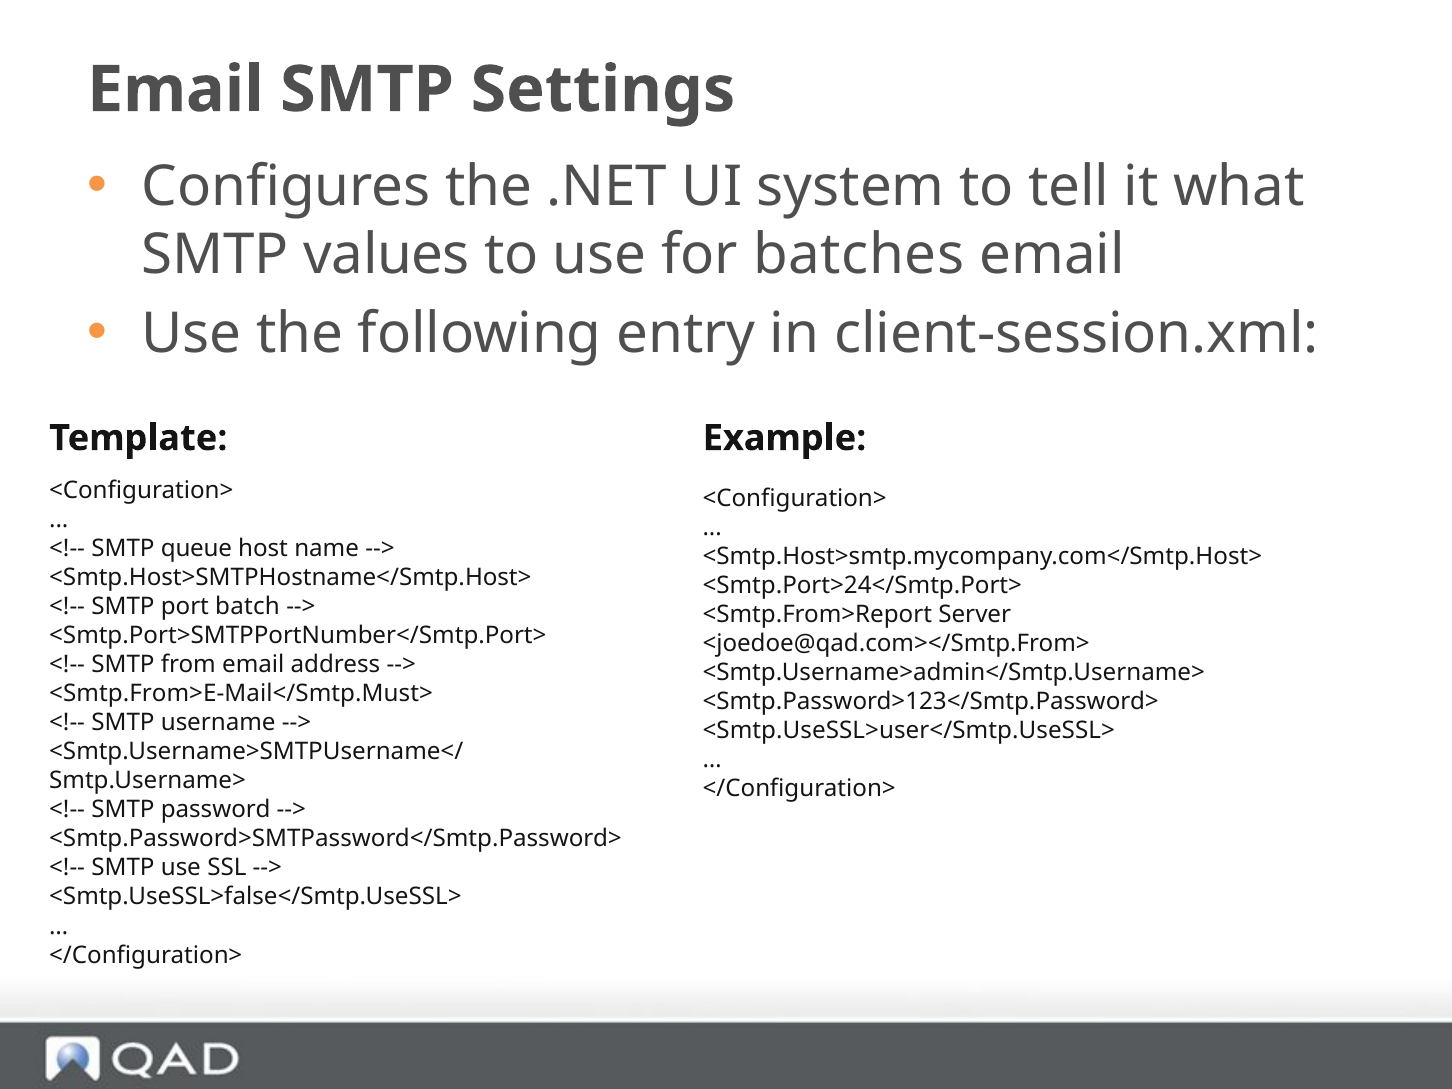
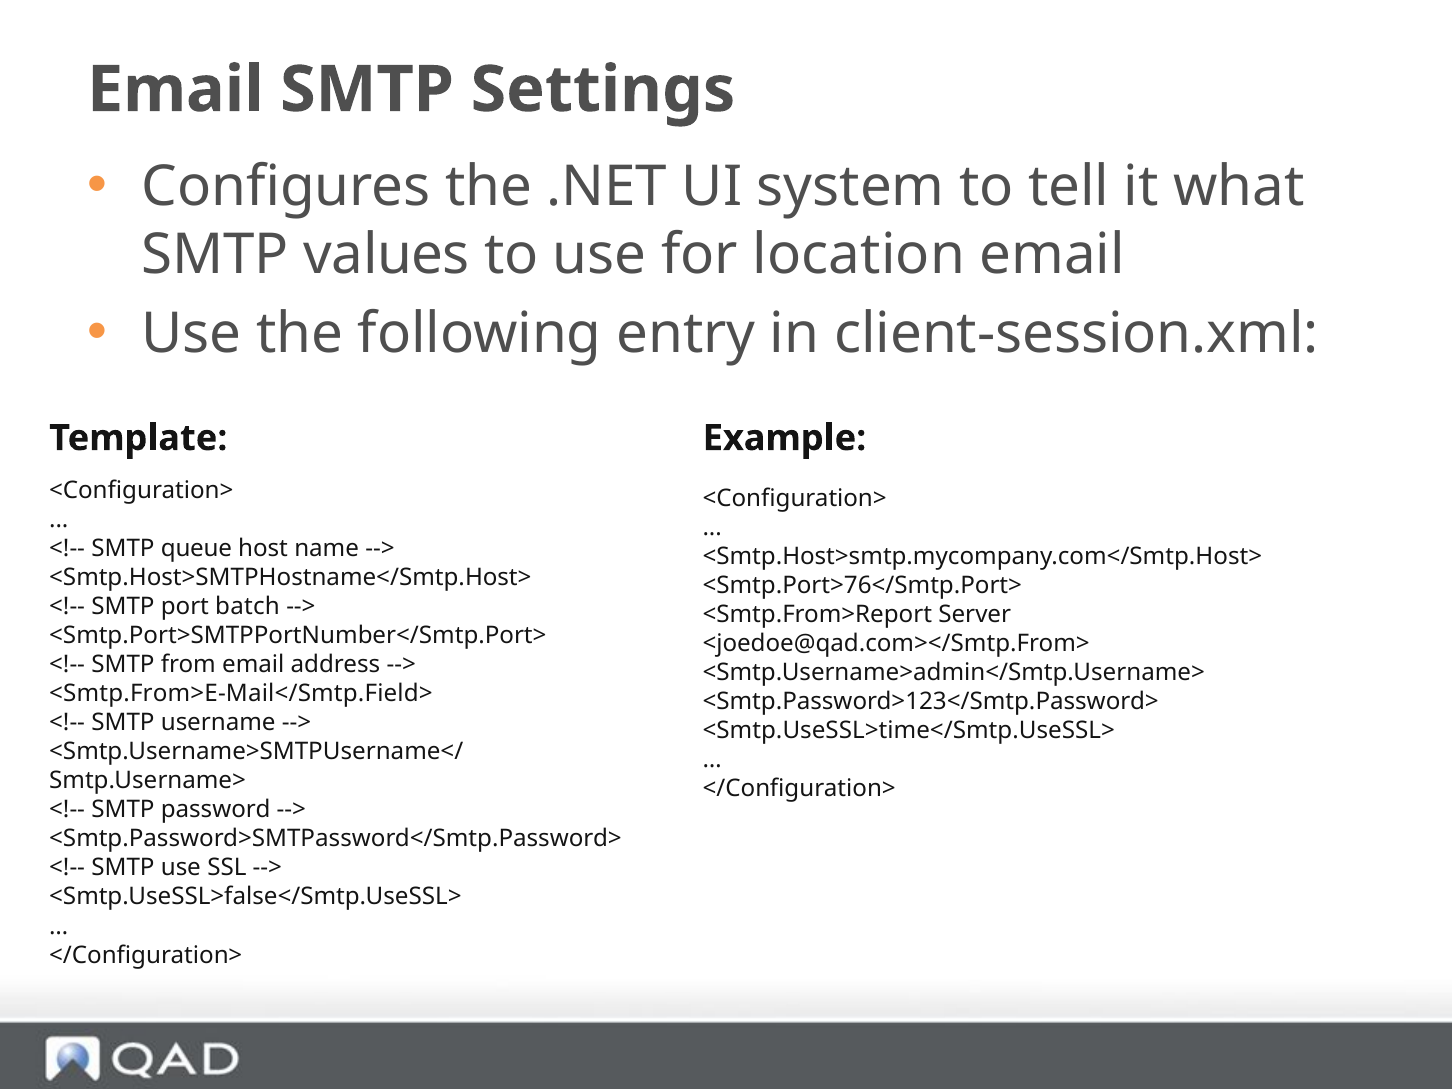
batches: batches -> location (859, 254)
<Smtp.Port>24</Smtp.Port>: <Smtp.Port>24</Smtp.Port> -> <Smtp.Port>76</Smtp.Port> (862, 585)
<Smtp.From>E-Mail</Smtp.Must>: <Smtp.From>E-Mail</Smtp.Must> -> <Smtp.From>E-Mail</Smtp.Field> (241, 694)
<Smtp.UseSSL>user</Smtp.UseSSL>: <Smtp.UseSSL>user</Smtp.UseSSL> -> <Smtp.UseSSL>time</Smtp.UseSSL> (909, 731)
